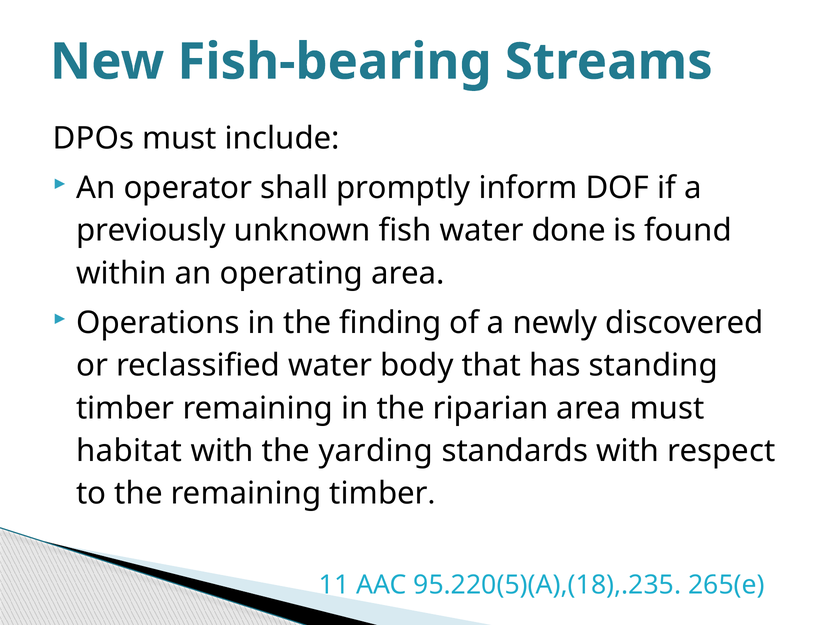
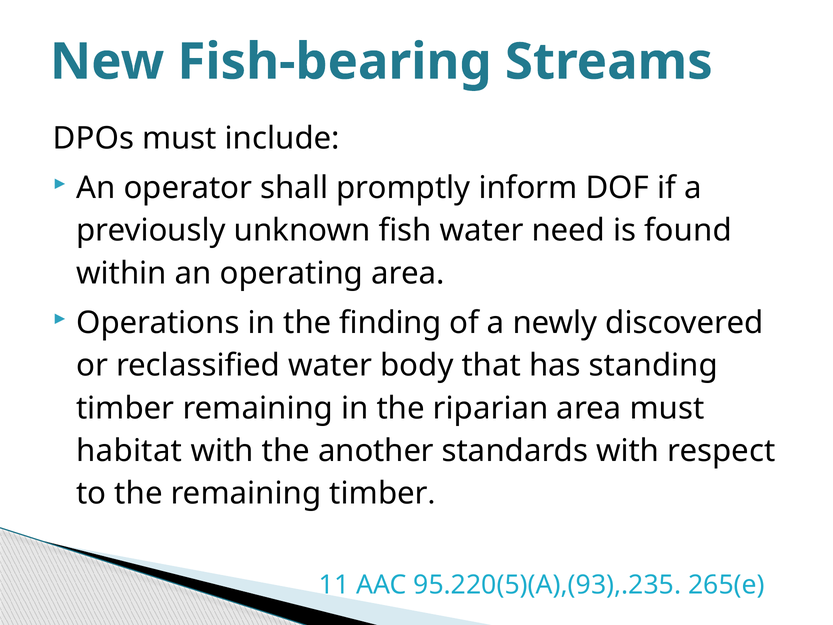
done: done -> need (568, 231)
yarding: yarding -> another (376, 451)
95.220(5)(A),(18),.235: 95.220(5)(A),(18),.235 -> 95.220(5)(A),(93),.235 (547, 585)
